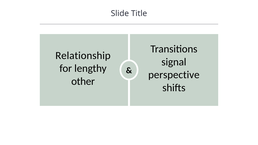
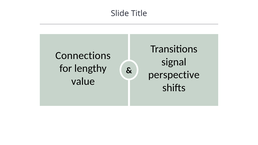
Relationship: Relationship -> Connections (83, 56)
other: other -> value (83, 81)
